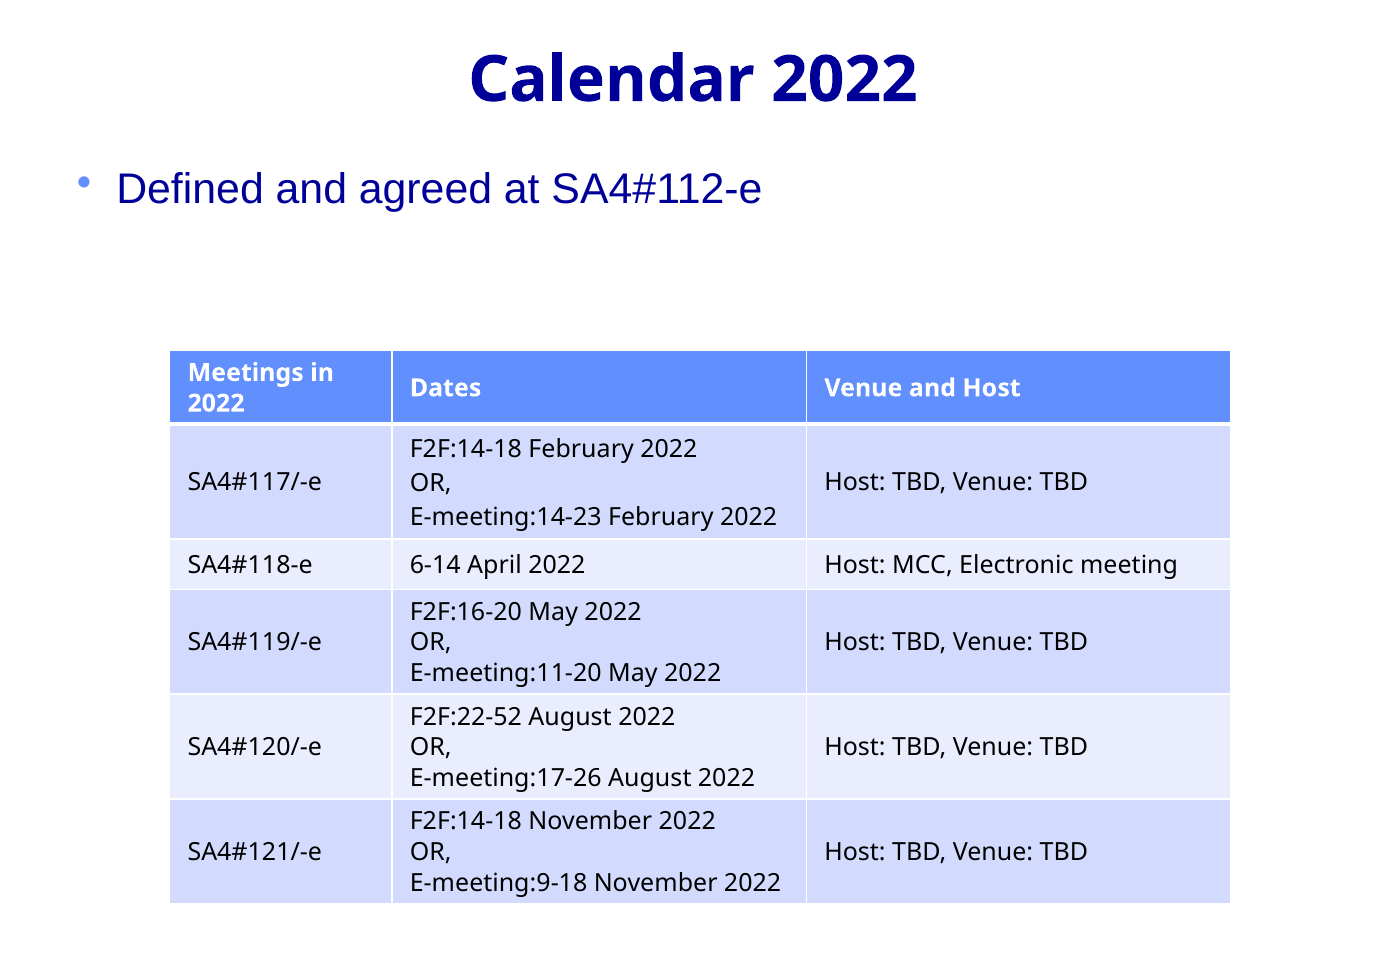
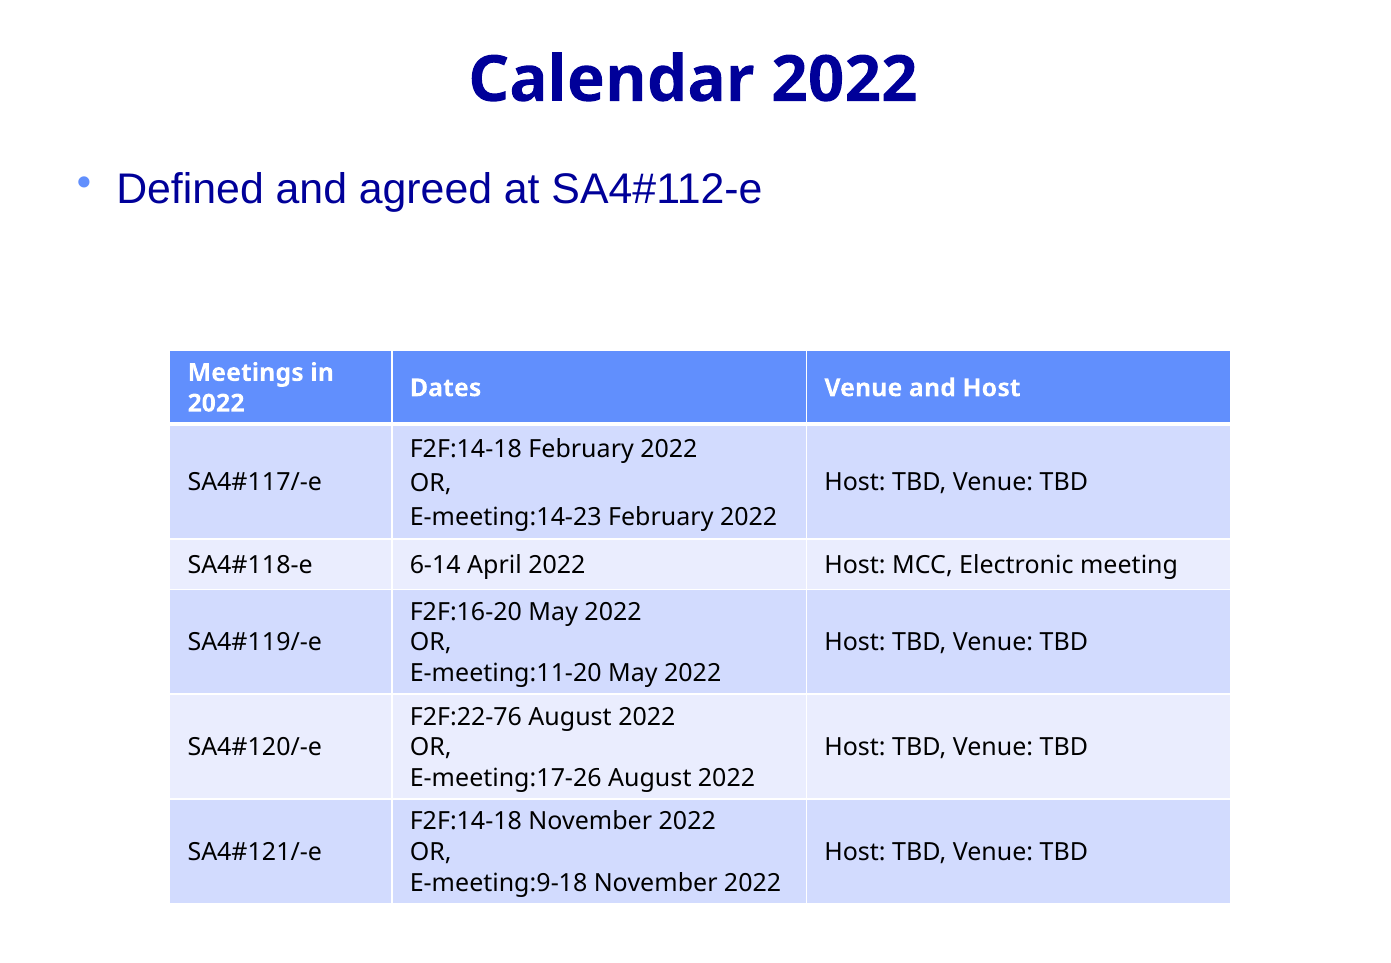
F2F:22-52: F2F:22-52 -> F2F:22-76 (466, 717)
